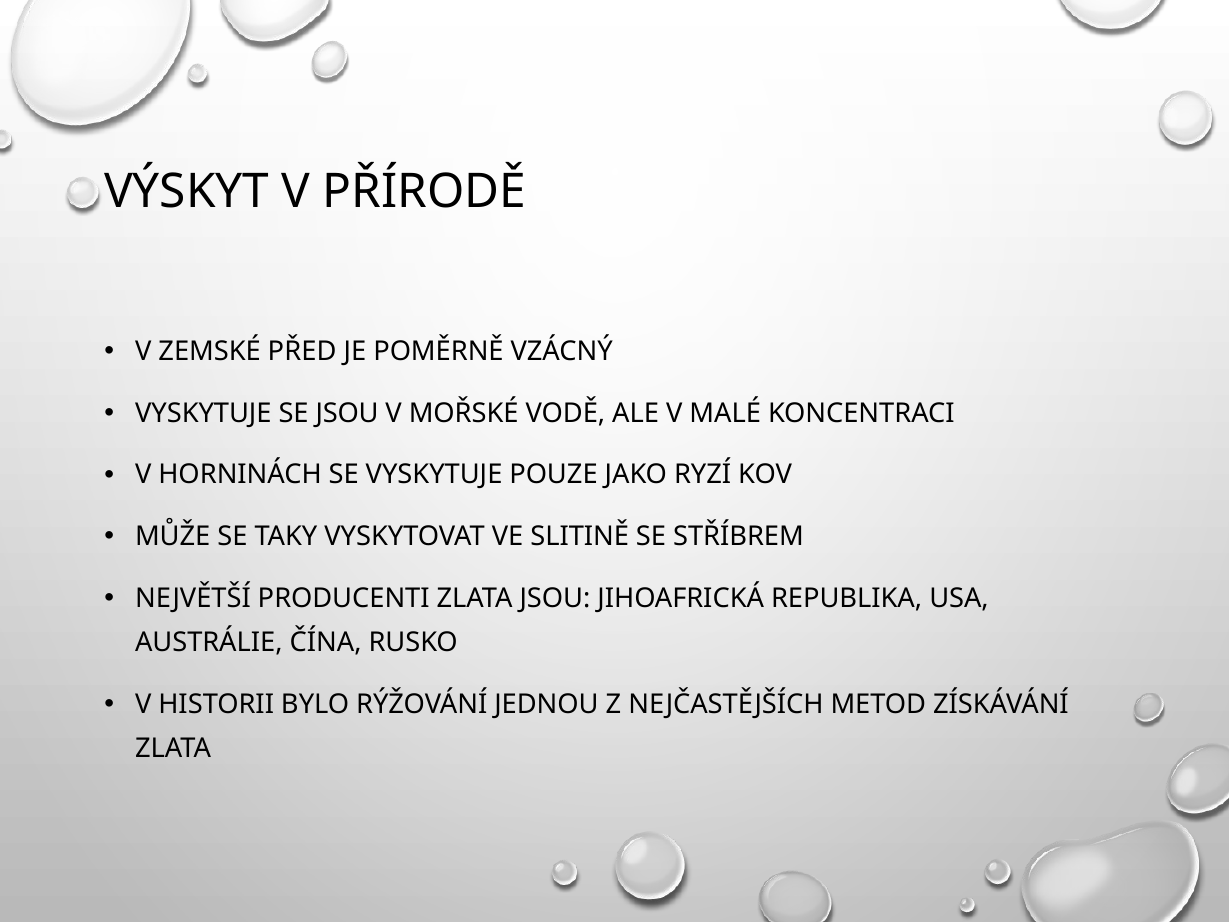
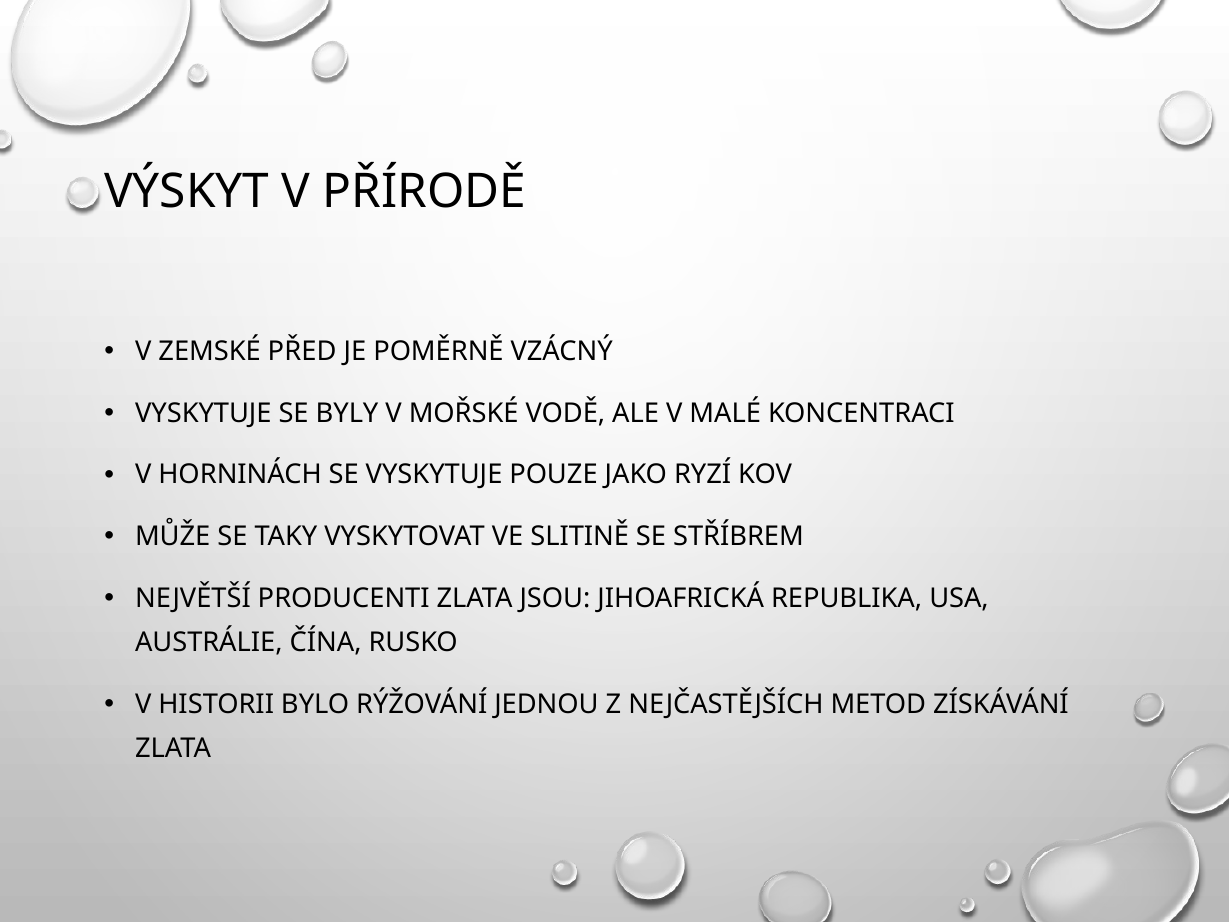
SE JSOU: JSOU -> BYLY (347, 413)
